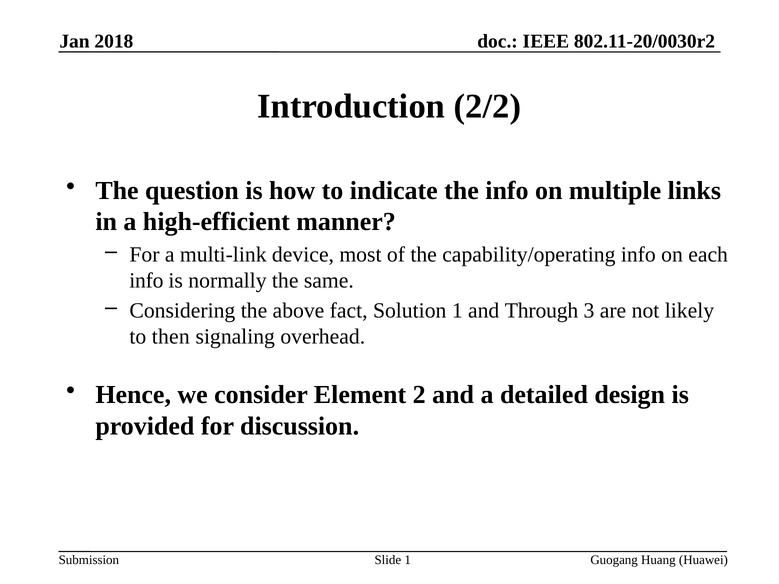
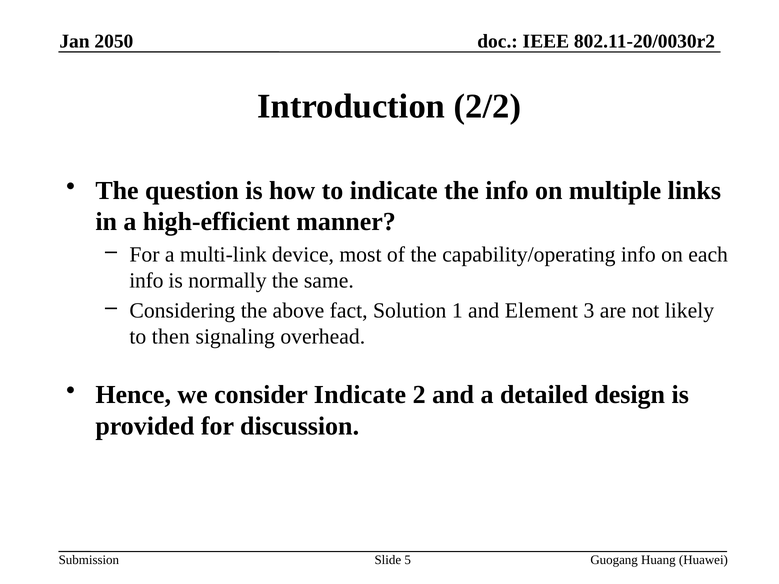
2018: 2018 -> 2050 (114, 42)
Through: Through -> Element (541, 311)
consider Element: Element -> Indicate (360, 395)
Slide 1: 1 -> 5 (408, 560)
